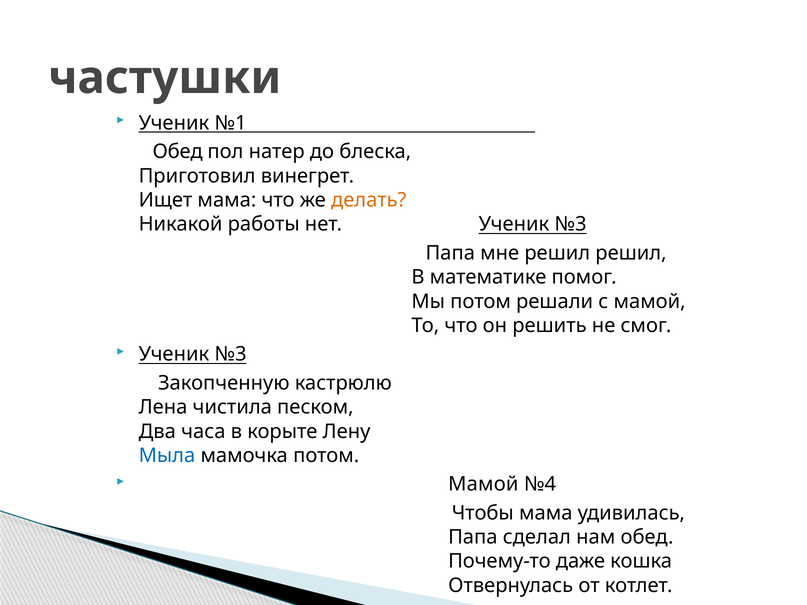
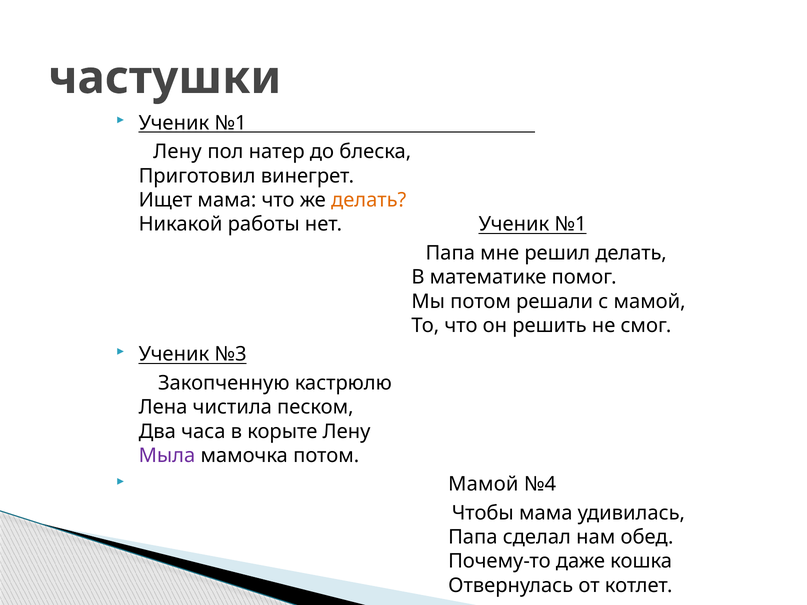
Обед: Обед -> Лену (177, 152)
нет Ученик №3: №3 -> №1 (571, 224)
решил решил: решил -> делать (631, 253)
Мыла colour: blue -> purple (167, 456)
